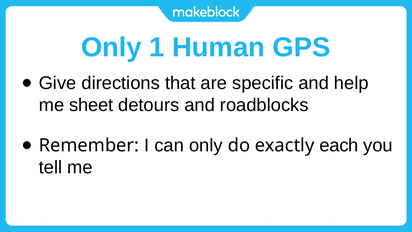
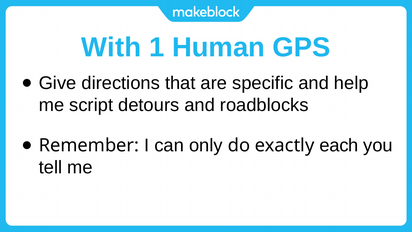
Only: Only -> With (111, 47)
sheet: sheet -> script (91, 105)
